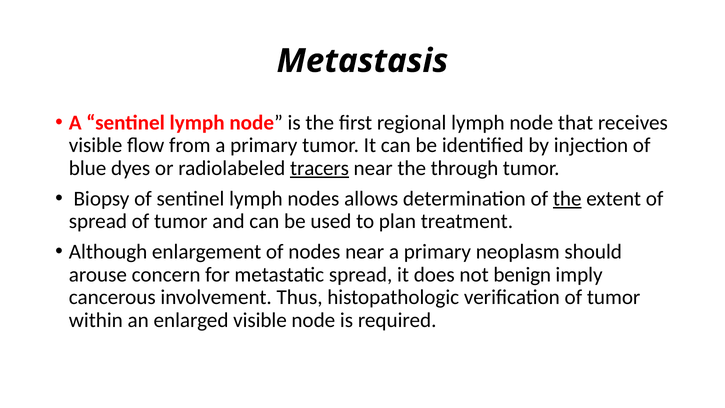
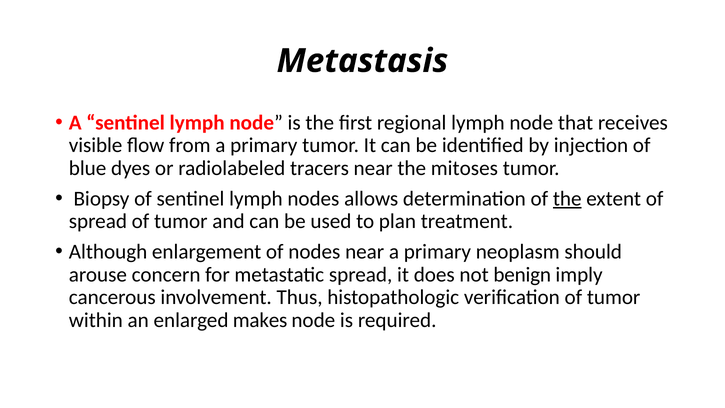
tracers underline: present -> none (320, 168)
through: through -> mitoses (464, 168)
enlarged visible: visible -> makes (260, 320)
